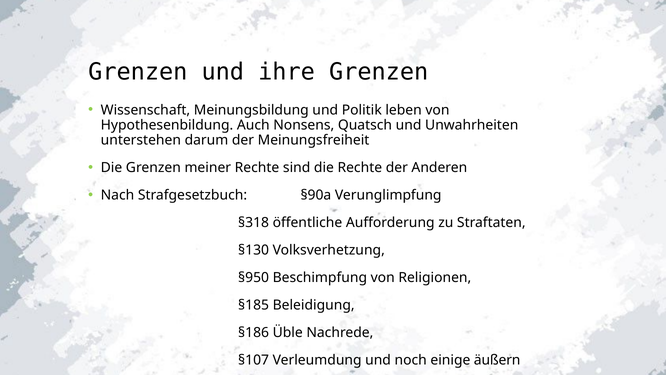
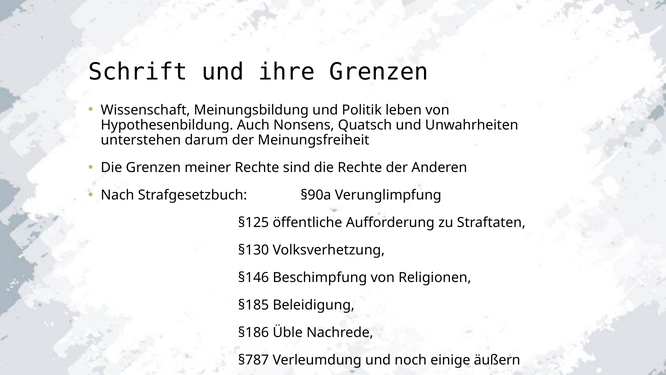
Grenzen: Grenzen -> Schrift (138, 72)
§318: §318 -> §125 (254, 222)
§950: §950 -> §146 (254, 277)
§107: §107 -> §787 (254, 360)
